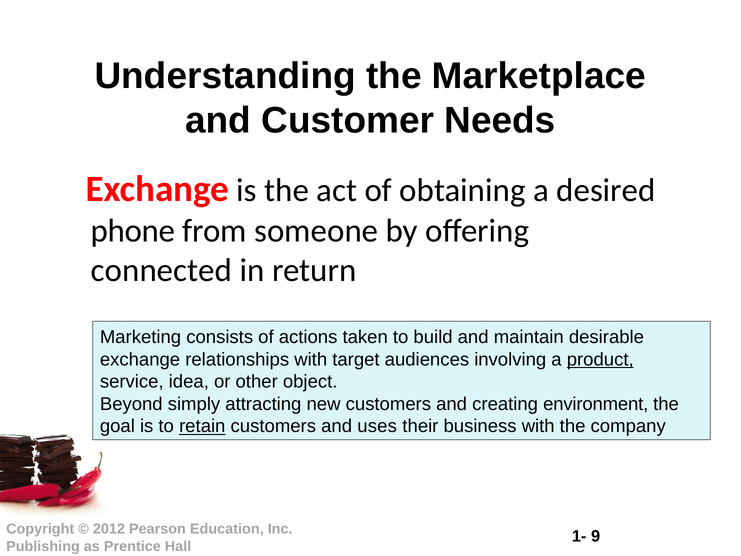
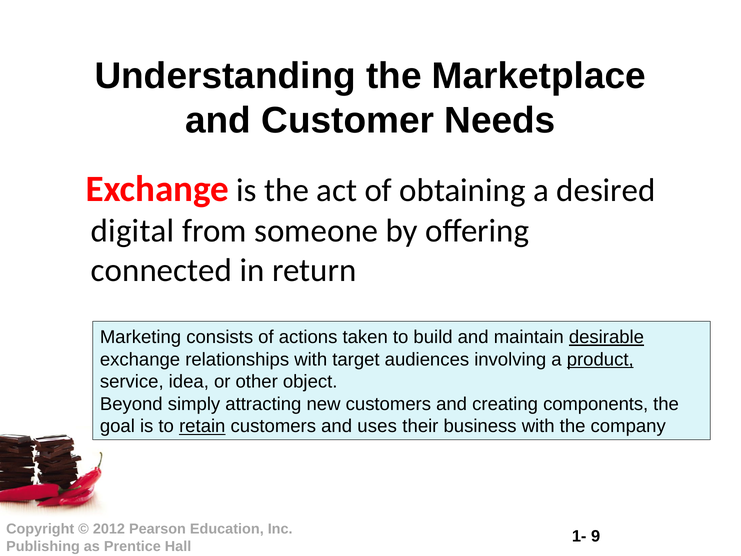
phone: phone -> digital (133, 231)
desirable underline: none -> present (606, 337)
environment: environment -> components (596, 404)
